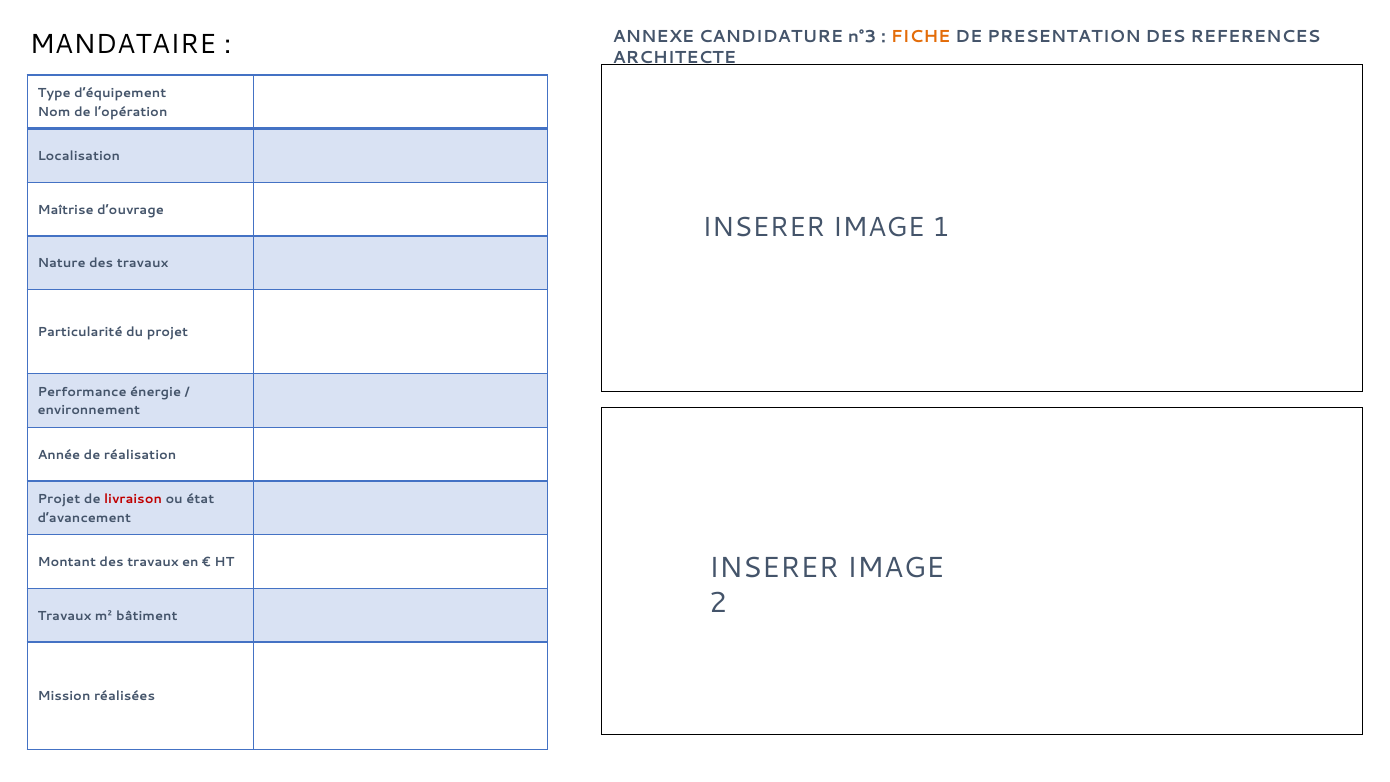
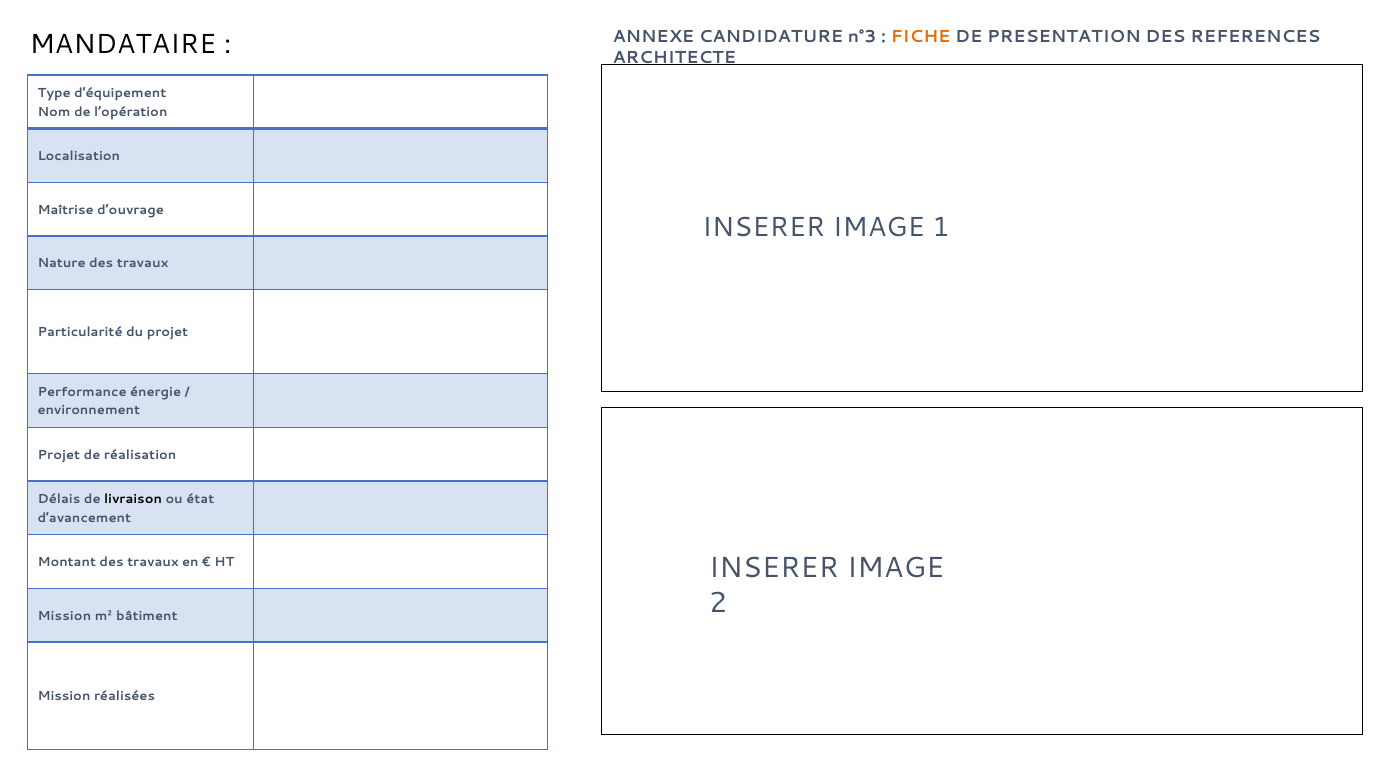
Année: Année -> Projet (59, 455)
Projet: Projet -> Délais (59, 499)
livraison colour: red -> black (133, 499)
Travaux: Travaux -> Mission (64, 616)
